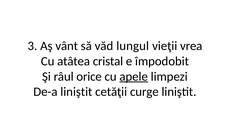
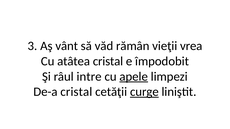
lungul: lungul -> rămân (133, 46)
orice: orice -> intre (89, 77)
De-a liniştit: liniştit -> cristal (76, 92)
curge underline: none -> present (144, 92)
